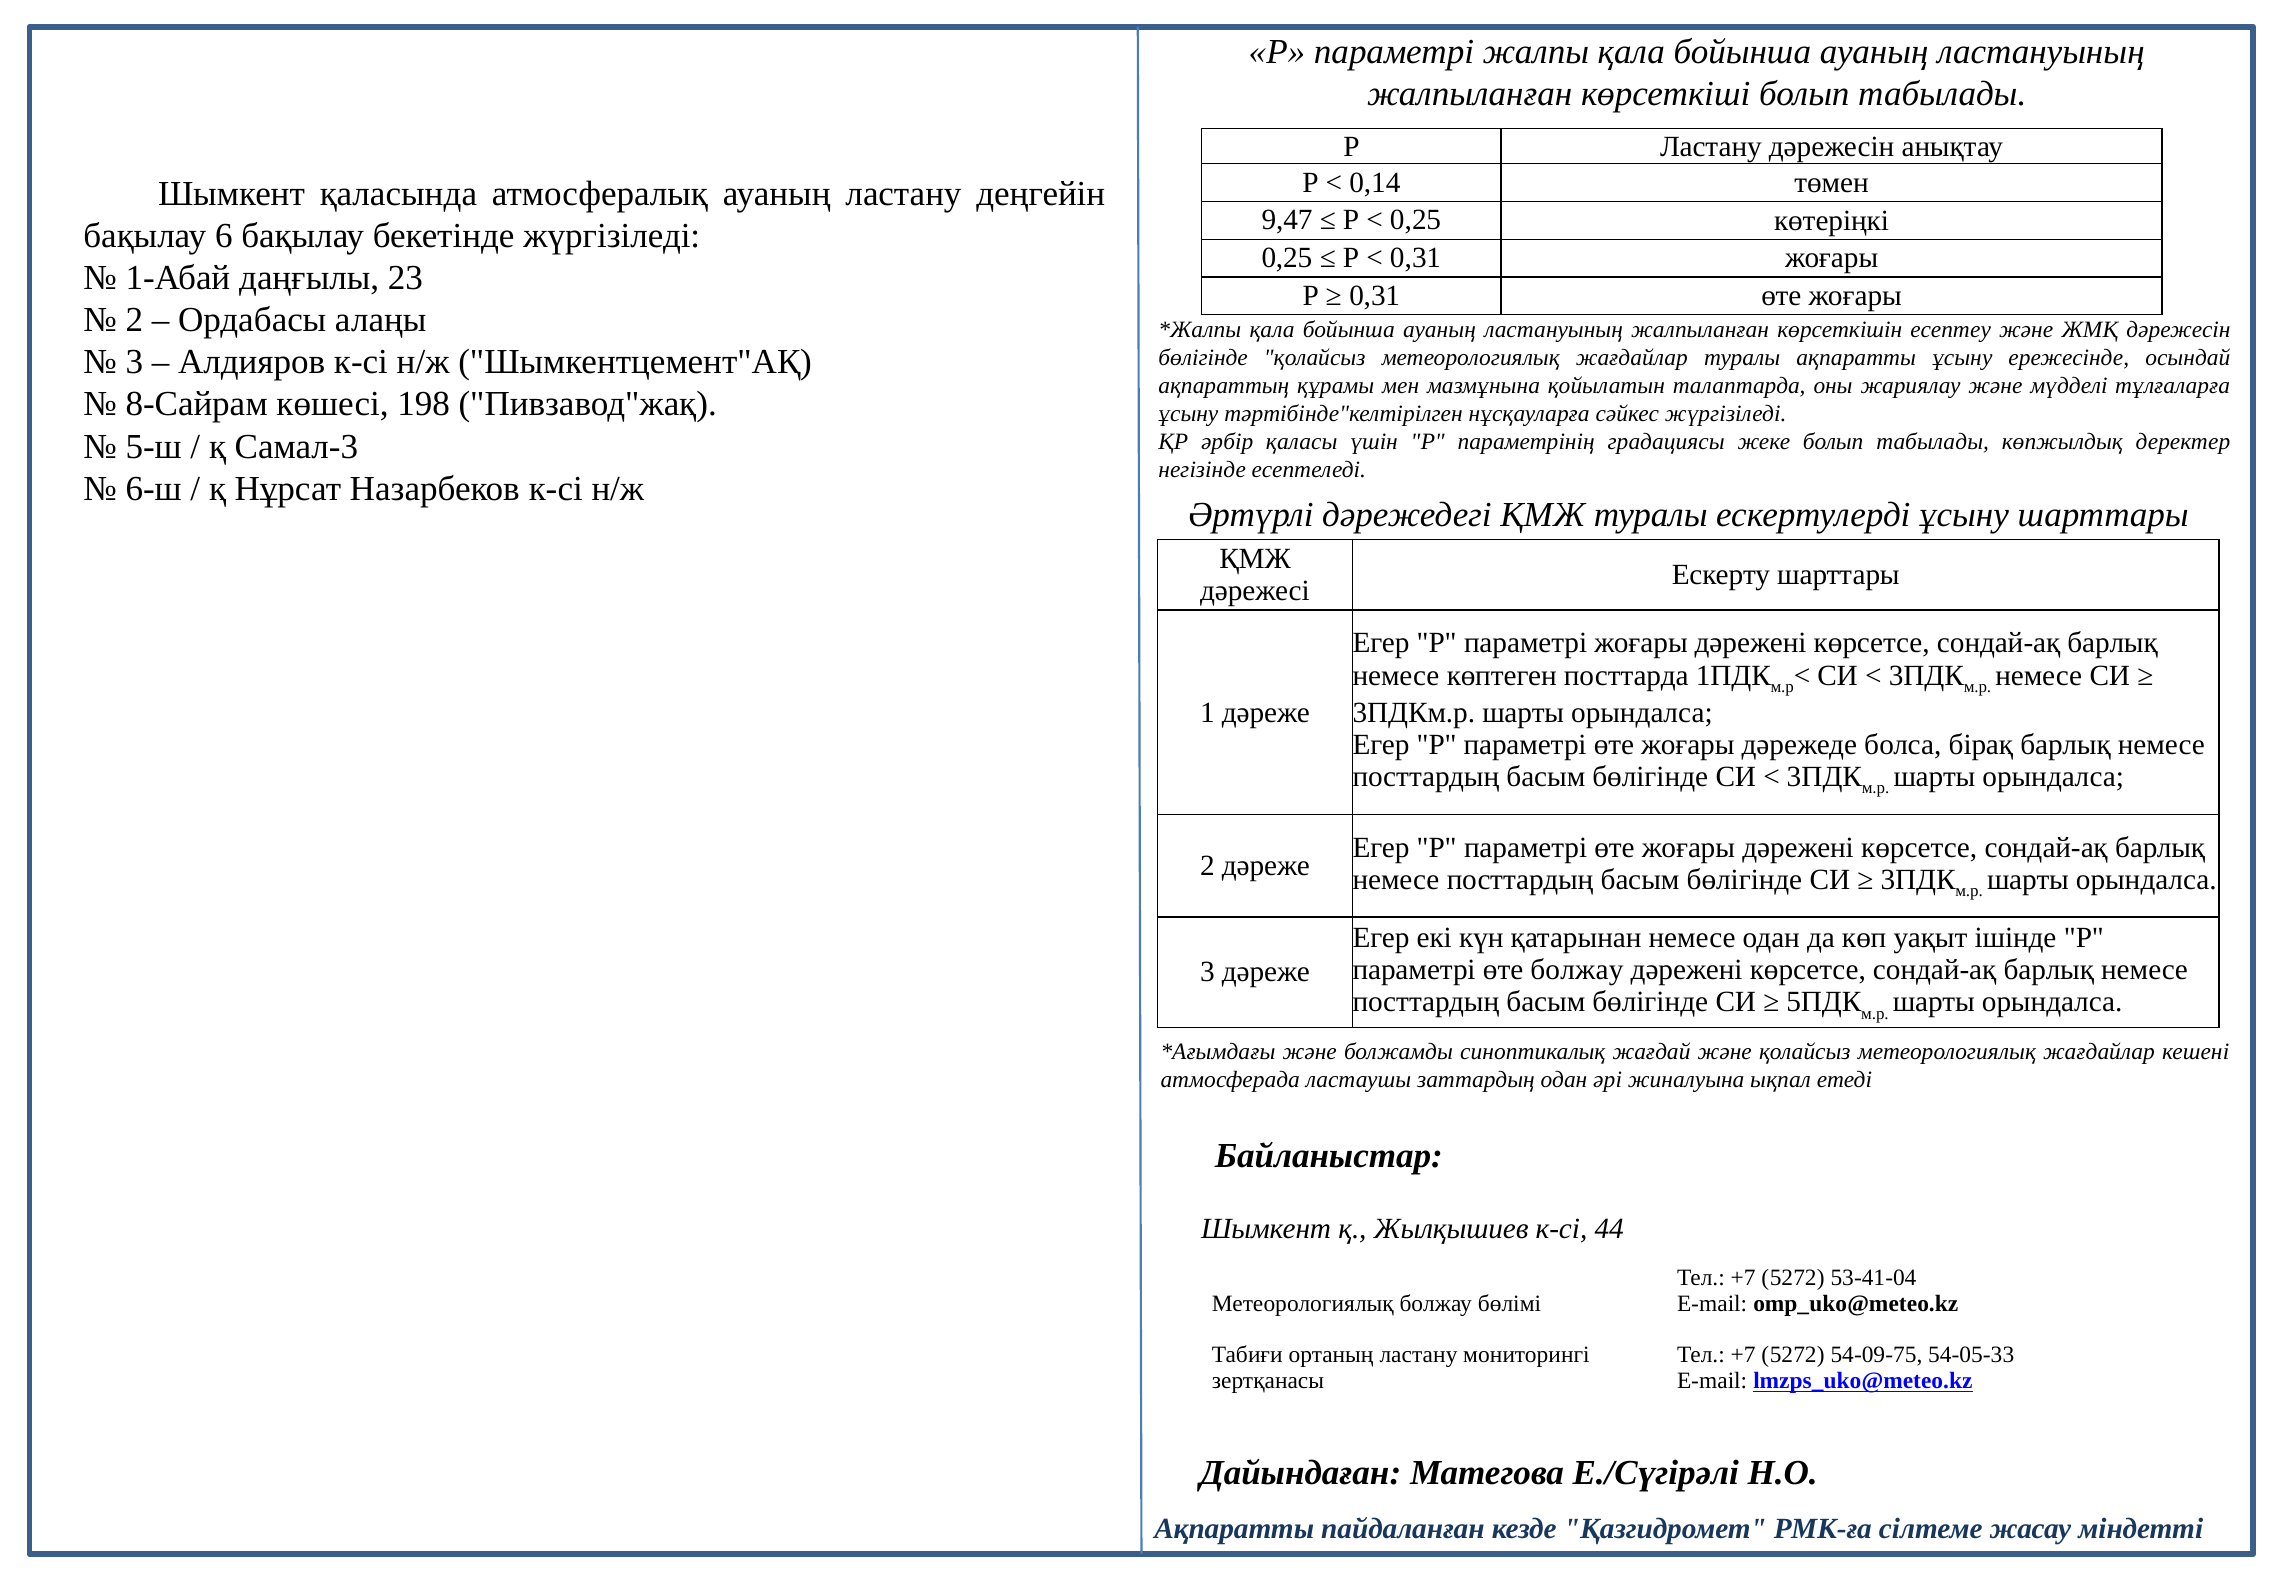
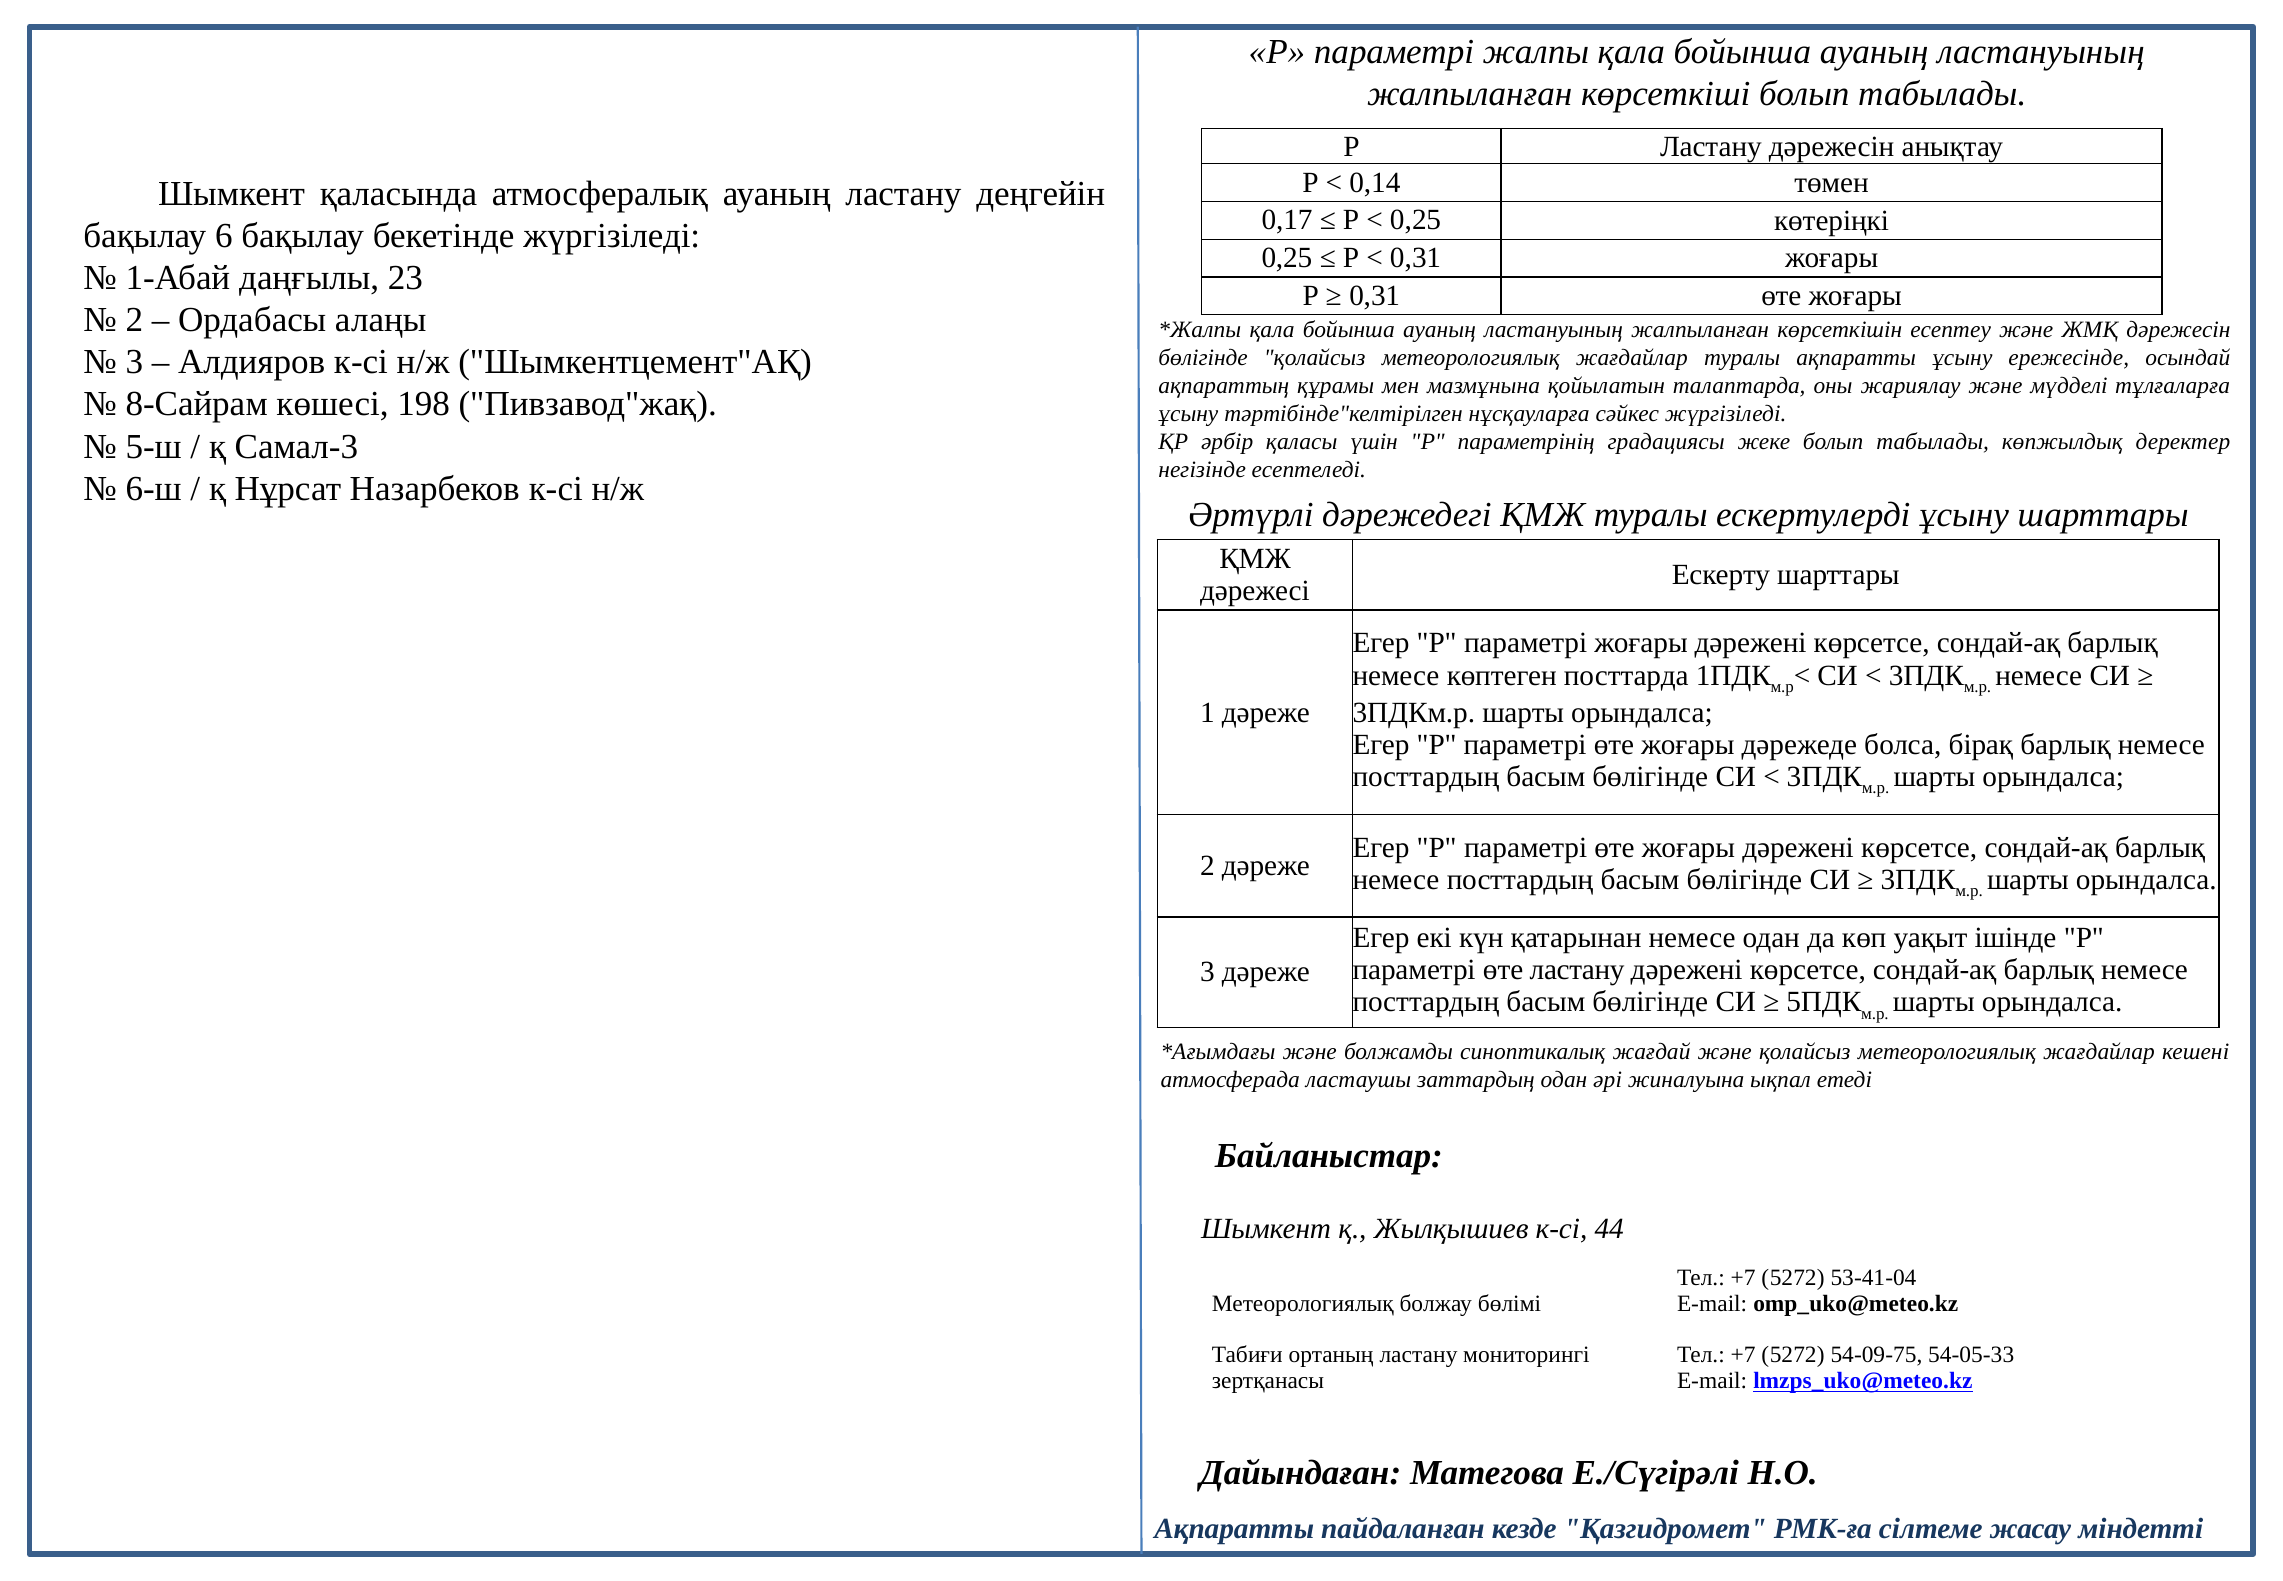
9,47: 9,47 -> 0,17 (1287, 220)
өте болжау: болжау -> ластану (1577, 970)
